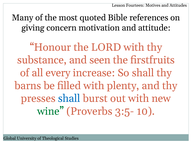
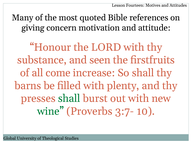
every: every -> come (58, 73)
shall colour: blue -> green (69, 98)
3:5-: 3:5- -> 3:7- (125, 111)
